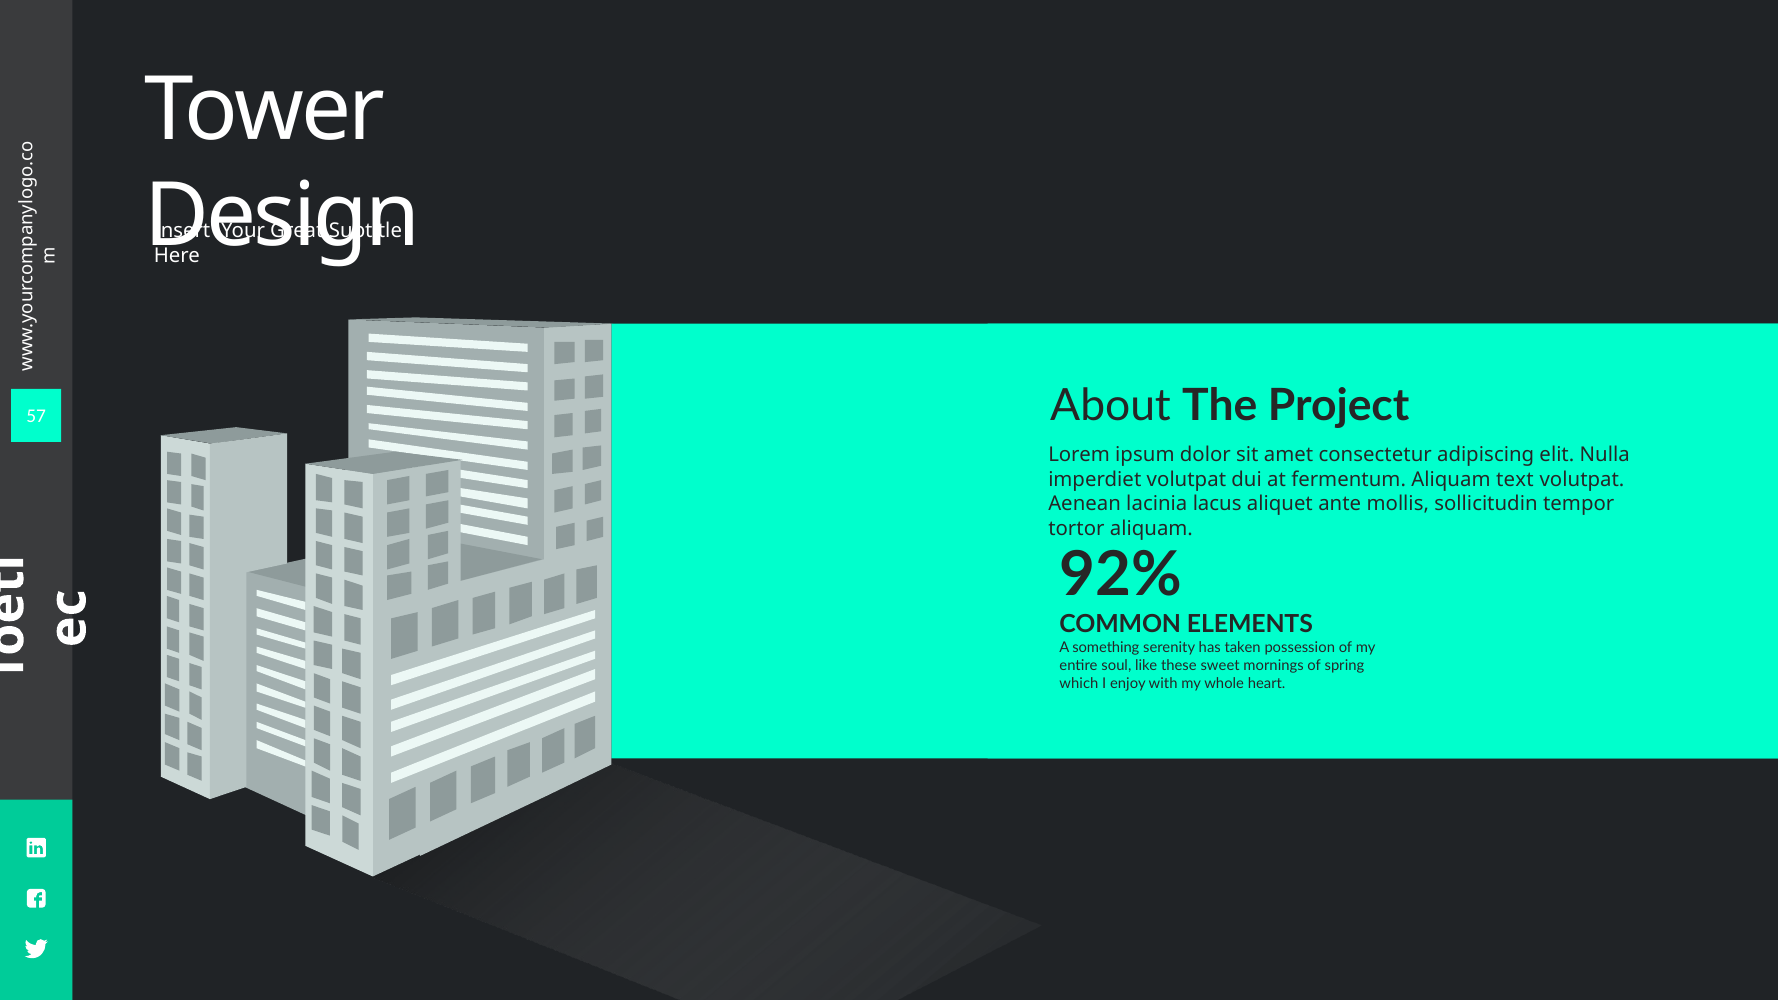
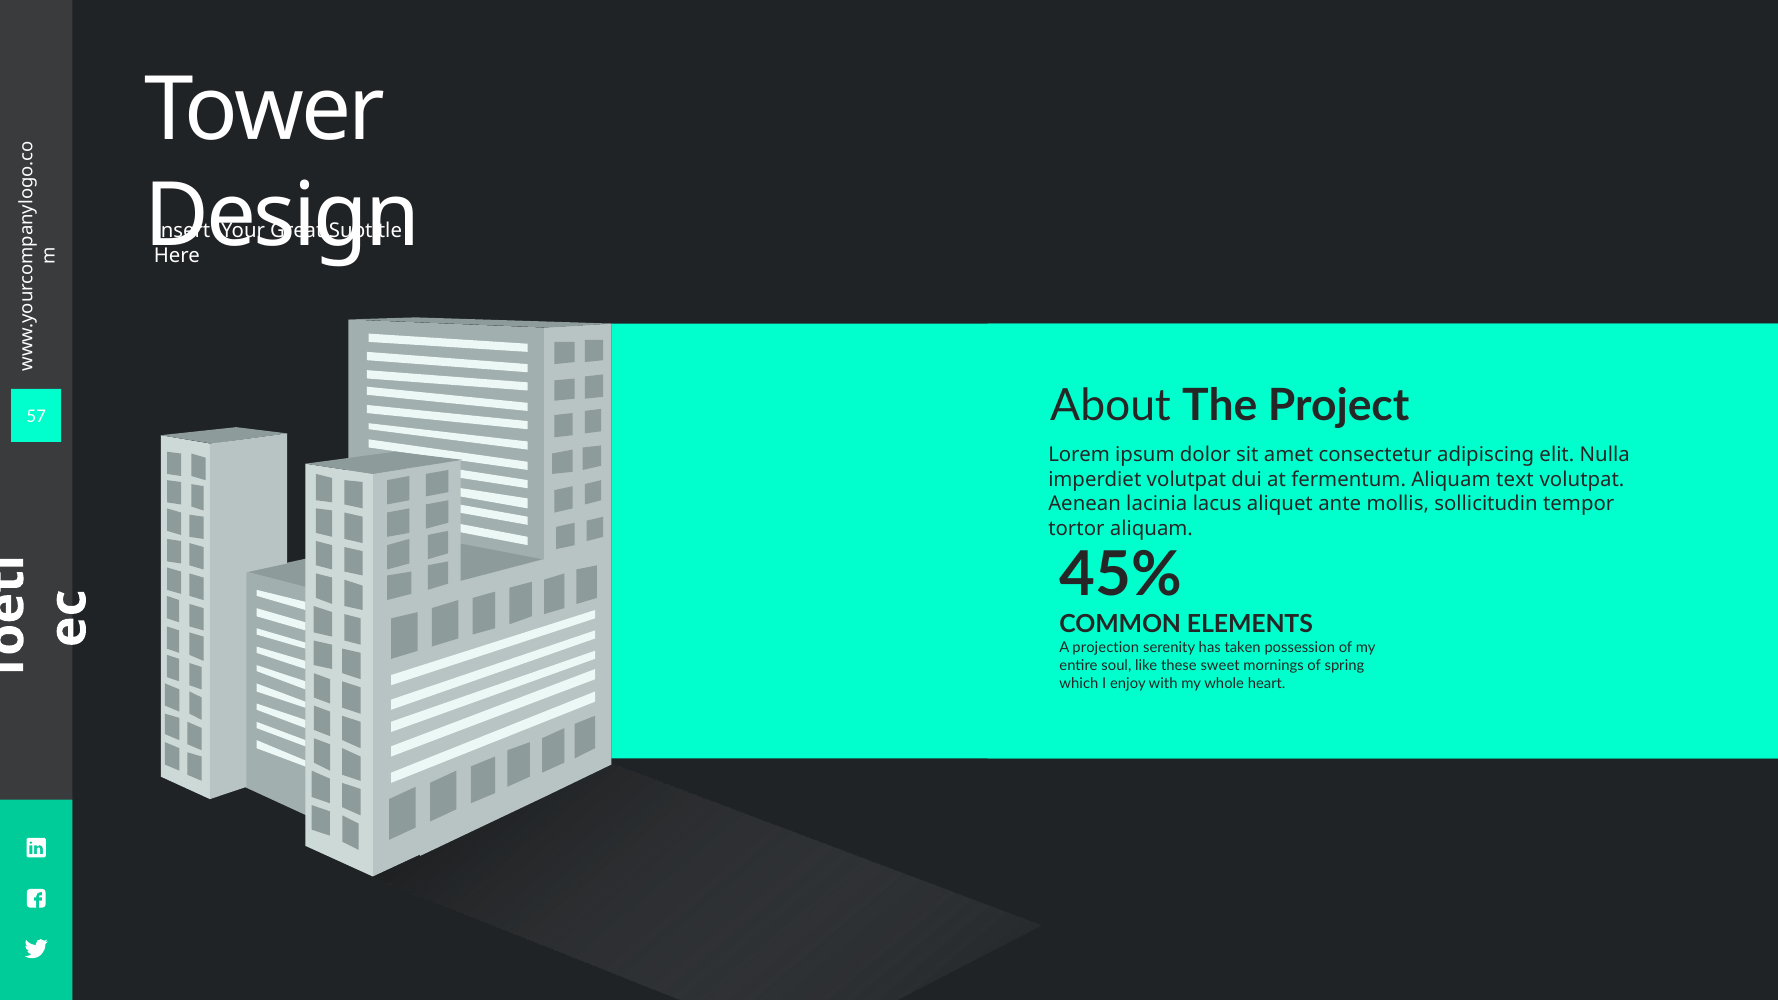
92%: 92% -> 45% (1121, 576)
something: something -> projection (1106, 648)
